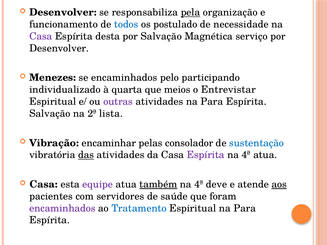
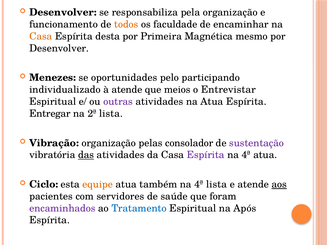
pela underline: present -> none (190, 12)
todos colour: blue -> orange (126, 24)
postulado: postulado -> faculdade (175, 24)
necessidade: necessidade -> encaminhar (241, 24)
Casa colour: purple -> orange (41, 36)
por Salvação: Salvação -> Primeira (161, 36)
serviço: serviço -> mesmo (252, 36)
se encaminhados: encaminhados -> oportunidades (124, 78)
à quarta: quarta -> atende (127, 90)
atividades na Para: Para -> Atua (212, 102)
Salvação: Salvação -> Entregar (50, 114)
Vibração encaminhar: encaminhar -> organização (109, 143)
sustentação colour: blue -> purple (257, 143)
Casa: Casa -> Ciclo (44, 184)
equipe colour: purple -> orange (98, 184)
também underline: present -> none (158, 184)
4ª deve: deve -> lista (216, 184)
Espiritual na Para: Para -> Após (245, 208)
